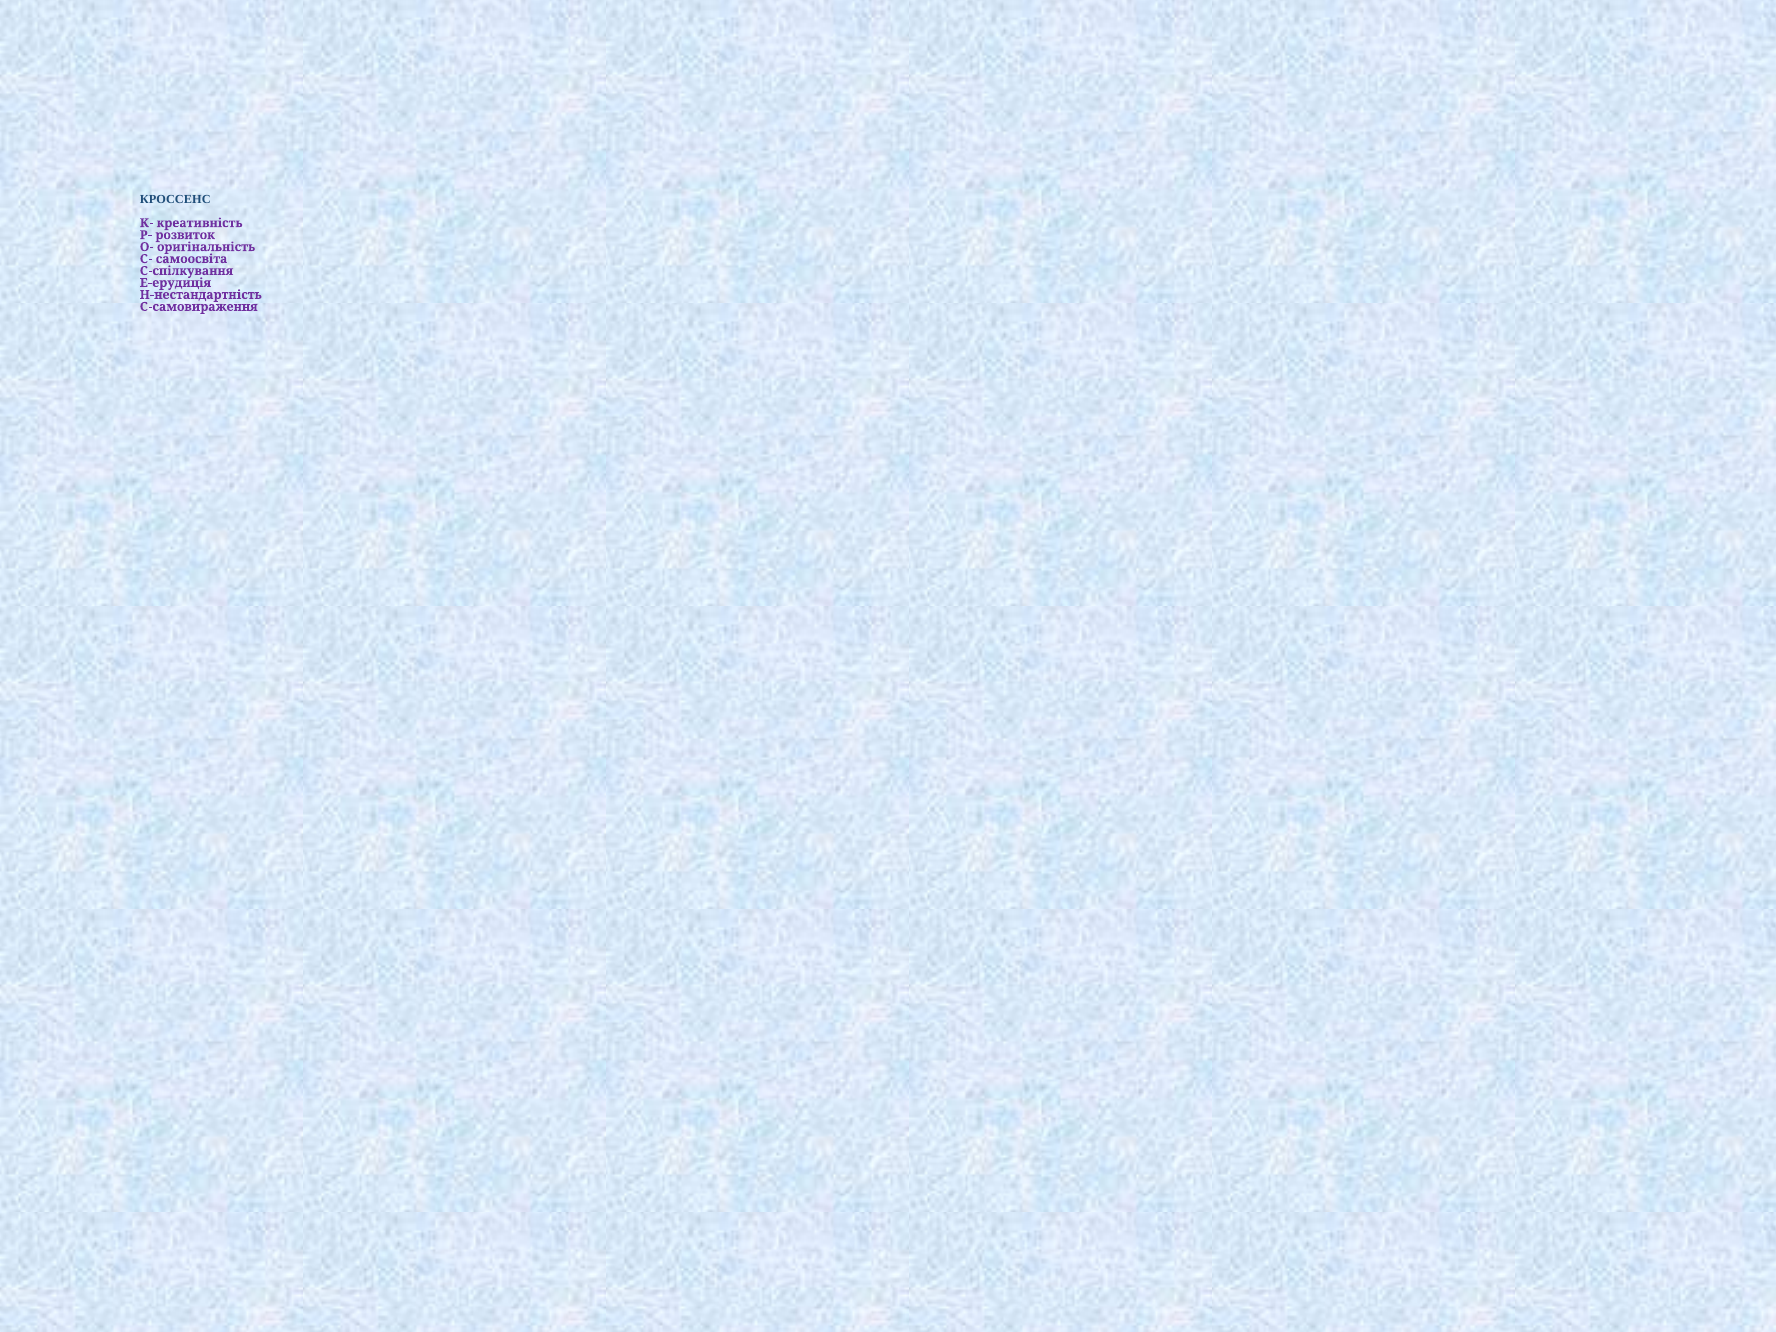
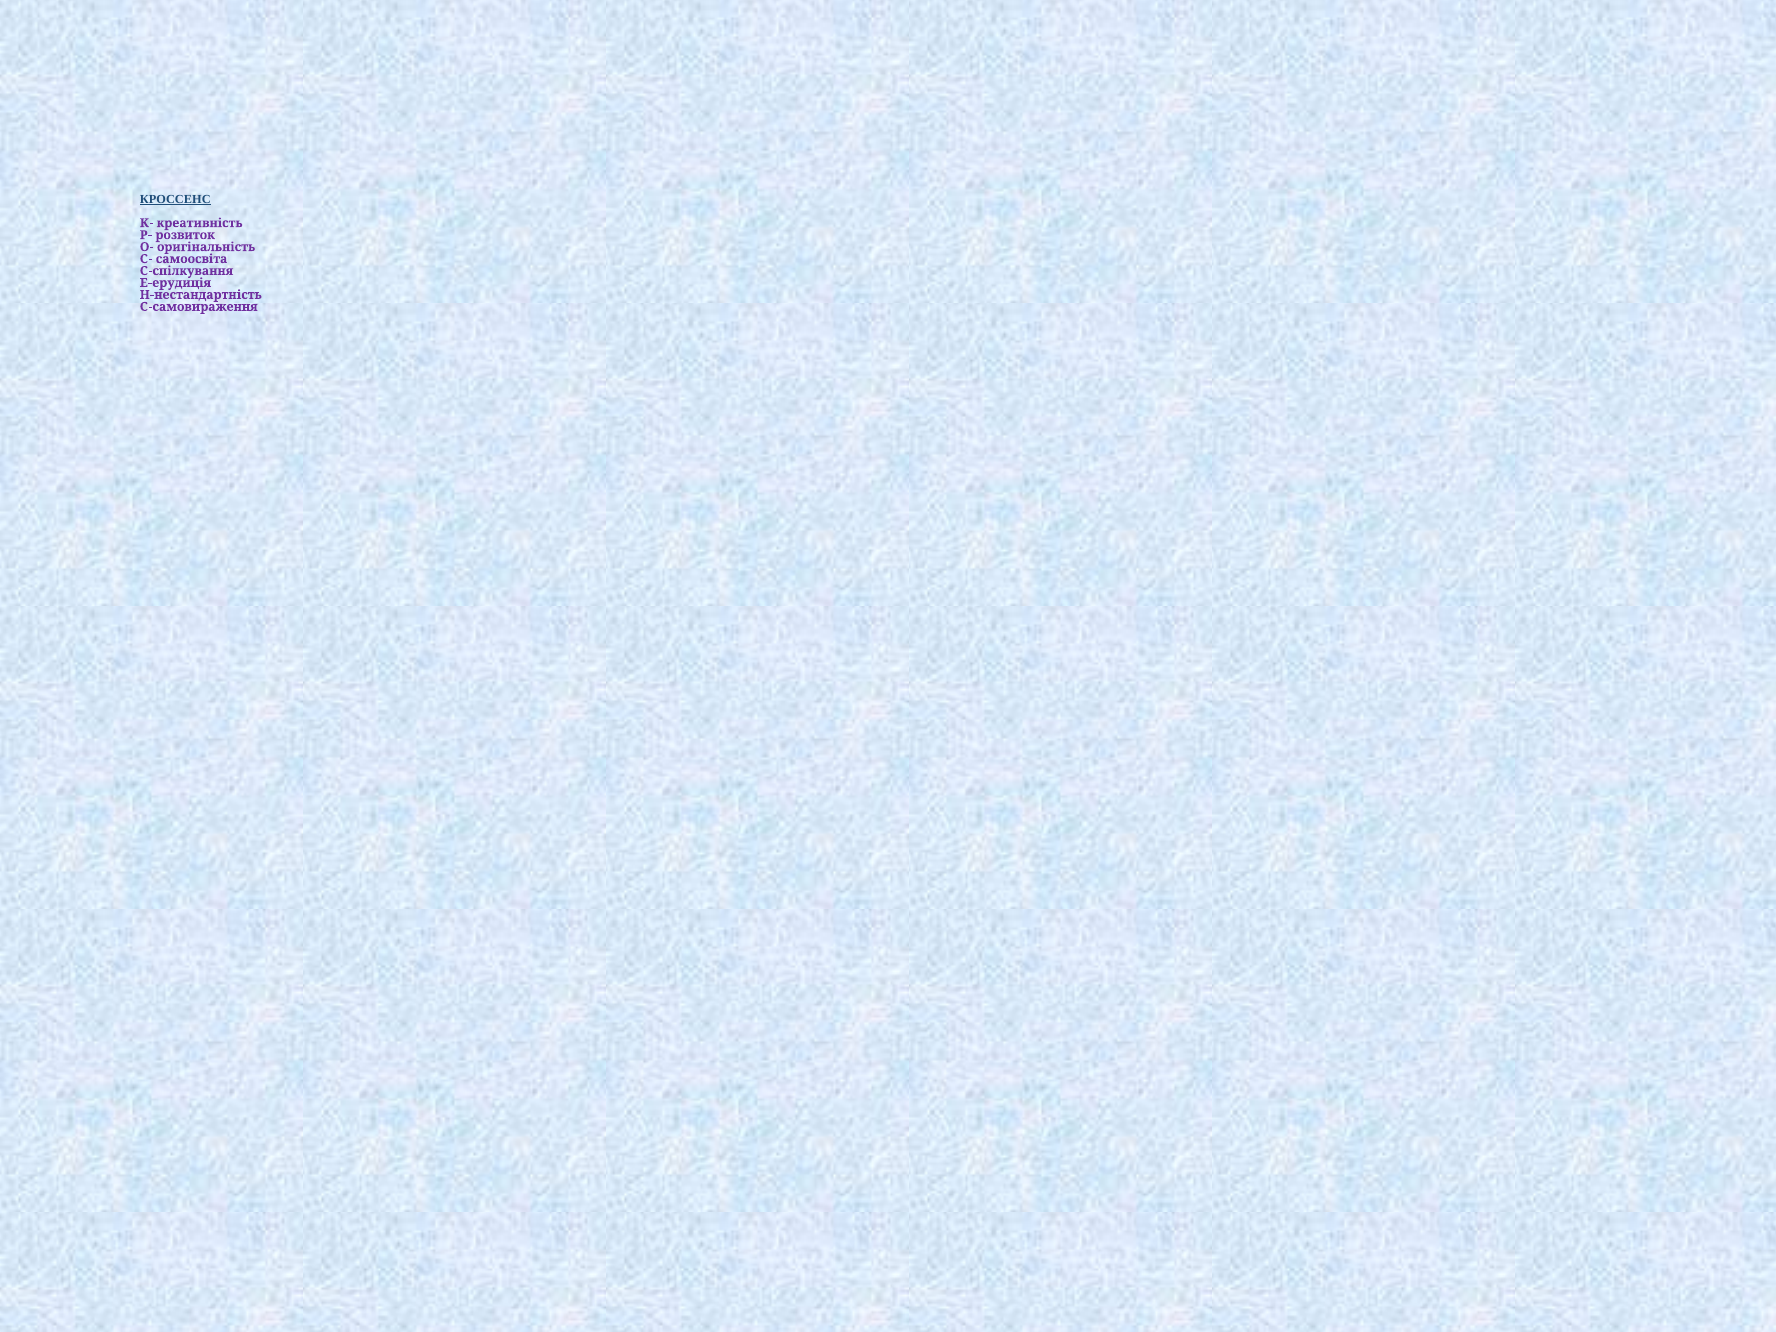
КРОССЕНС underline: none -> present (175, 199)
